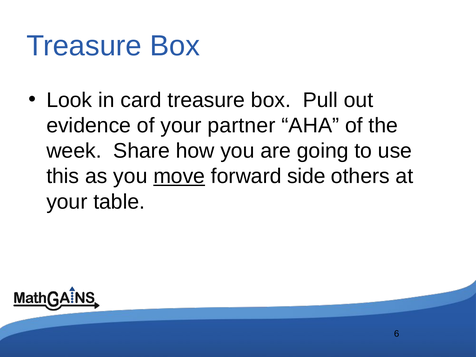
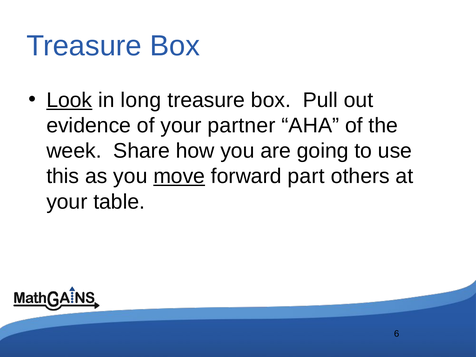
Look underline: none -> present (69, 100)
card: card -> long (141, 100)
side: side -> part (306, 176)
